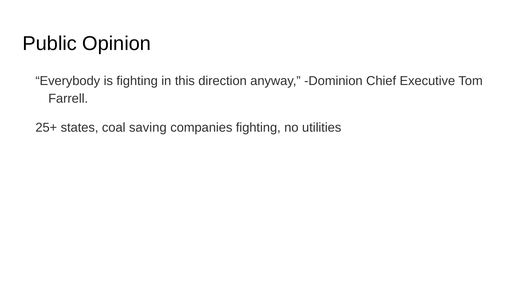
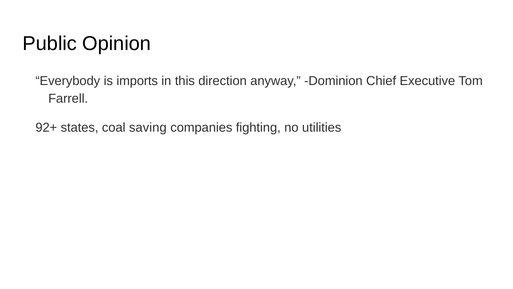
is fighting: fighting -> imports (137, 81)
25+: 25+ -> 92+ (46, 127)
